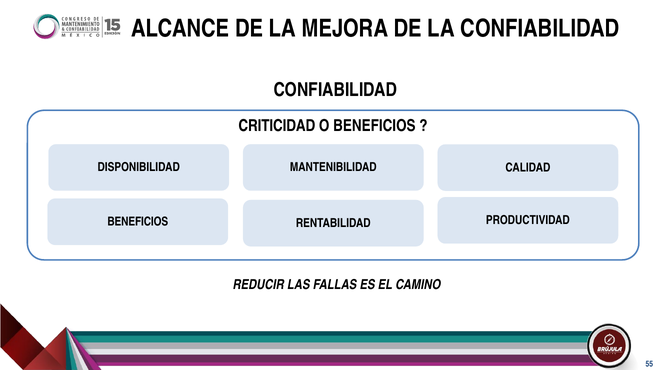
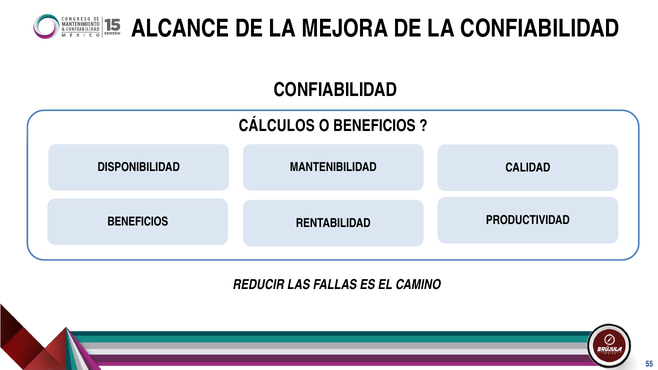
CRITICIDAD: CRITICIDAD -> CÁLCULOS (277, 126)
